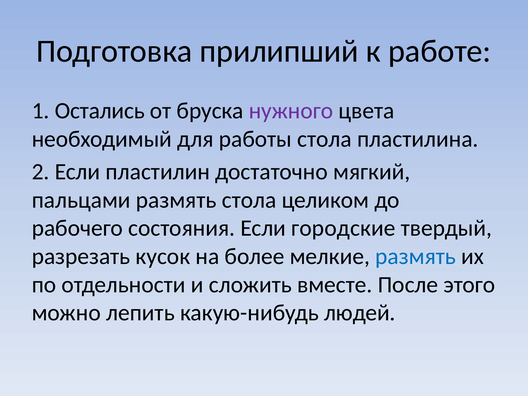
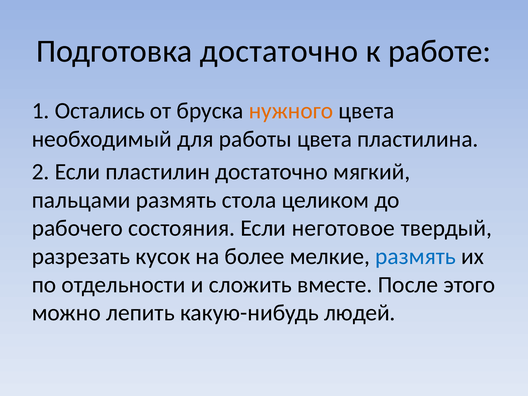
Подготовка прилипший: прилипший -> достаточно (279, 51)
нужного colour: purple -> orange (291, 111)
работы стола: стола -> цвета (325, 139)
городские: городские -> неготовое (343, 228)
